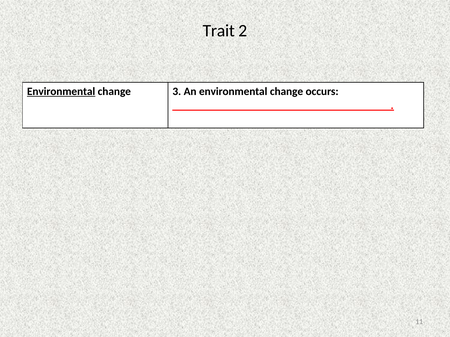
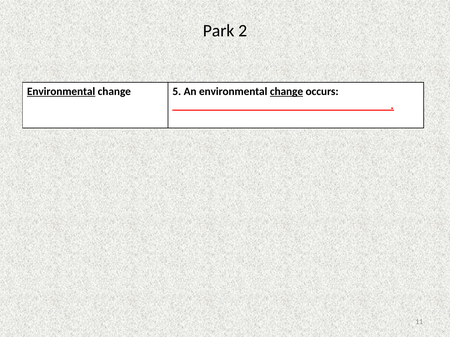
Trait: Trait -> Park (219, 31)
3: 3 -> 5 (177, 92)
change underline: none -> present (287, 92)
